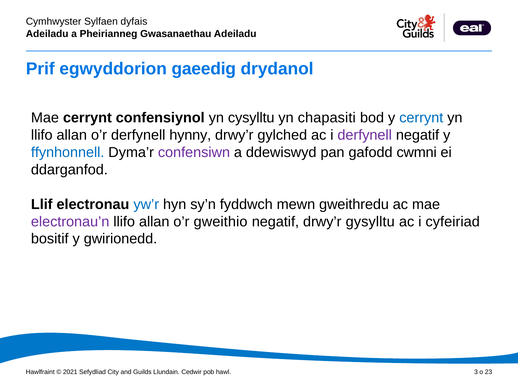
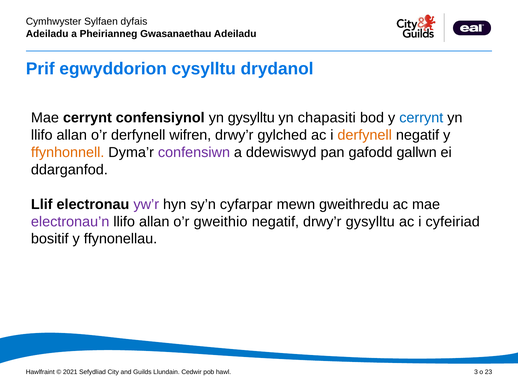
gaeedig: gaeedig -> cysylltu (204, 69)
yn cysylltu: cysylltu -> gysylltu (251, 118)
hynny: hynny -> wifren (190, 135)
derfynell colour: purple -> orange (365, 135)
ffynhonnell colour: blue -> orange (68, 152)
cwmni: cwmni -> gallwn (417, 152)
yw’r colour: blue -> purple (146, 204)
fyddwch: fyddwch -> cyfarpar (246, 204)
gwirionedd: gwirionedd -> ffynonellau (120, 239)
